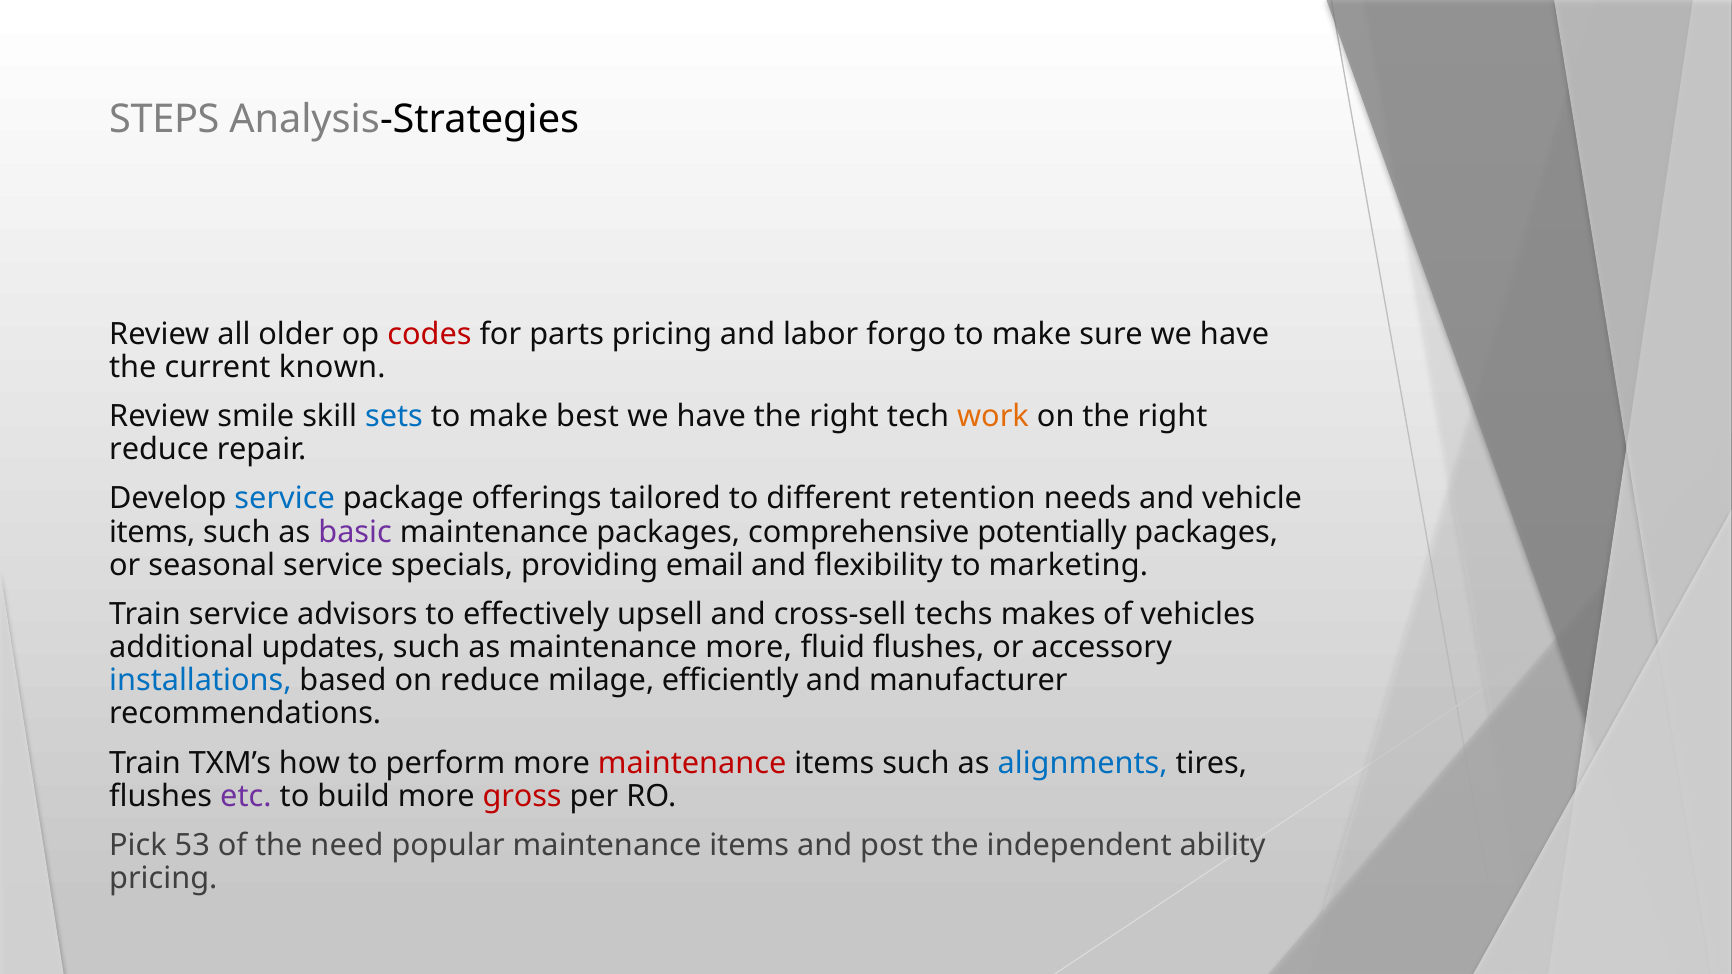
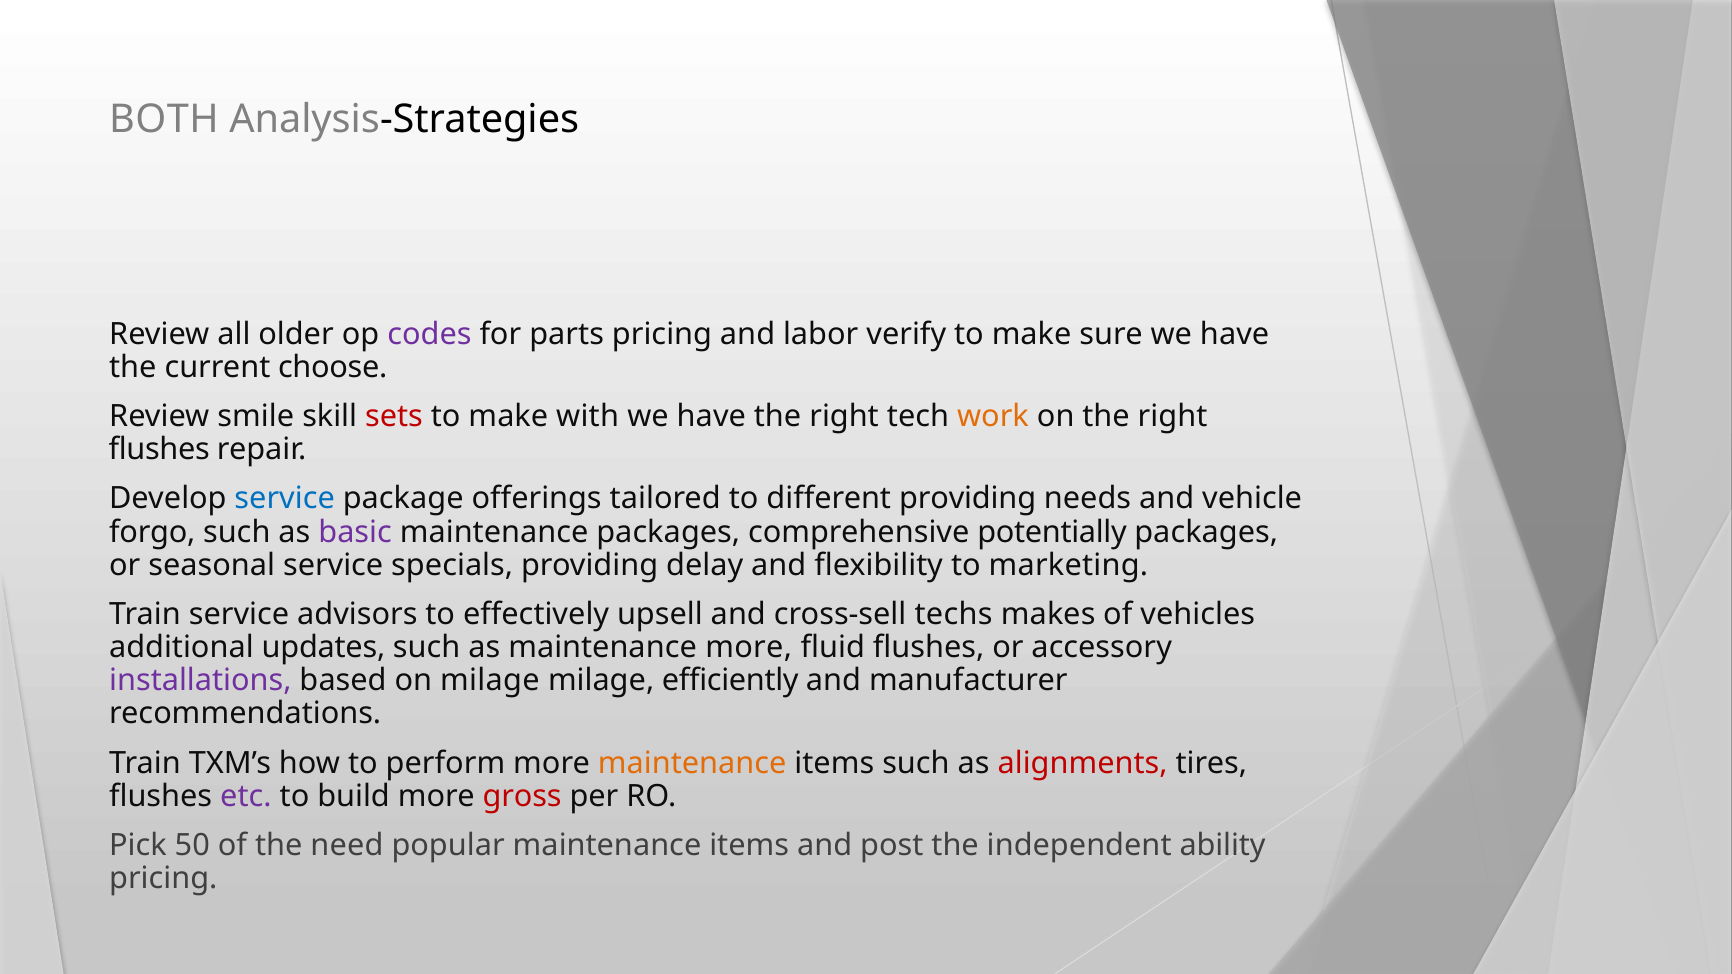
STEPS: STEPS -> BOTH (164, 120)
codes colour: red -> purple (429, 334)
forgo: forgo -> verify (906, 334)
known: known -> choose (333, 367)
sets colour: blue -> red (394, 416)
best: best -> with (588, 416)
reduce: reduce -> flushes (159, 450)
different retention: retention -> providing (968, 499)
items: items -> forgo (152, 532)
email: email -> delay (705, 565)
installations colour: blue -> purple (200, 681)
on reduce: reduce -> milage (490, 681)
maintenance colour: red -> orange (692, 763)
alignments colour: blue -> red (1083, 763)
53: 53 -> 50 (192, 846)
